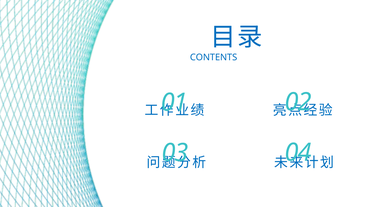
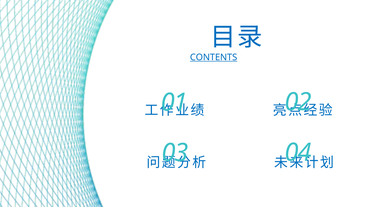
CONTENTS underline: none -> present (214, 57)
